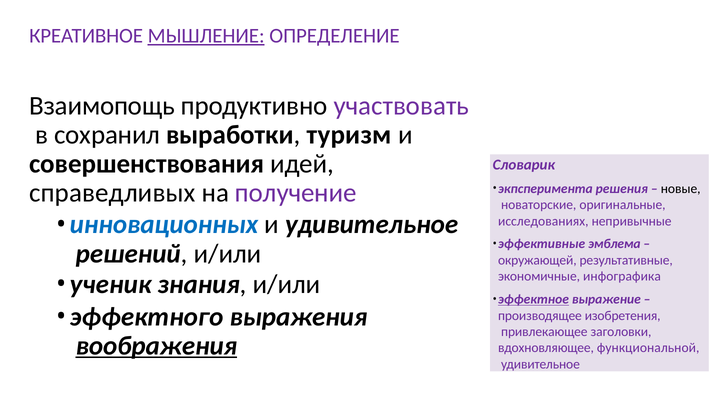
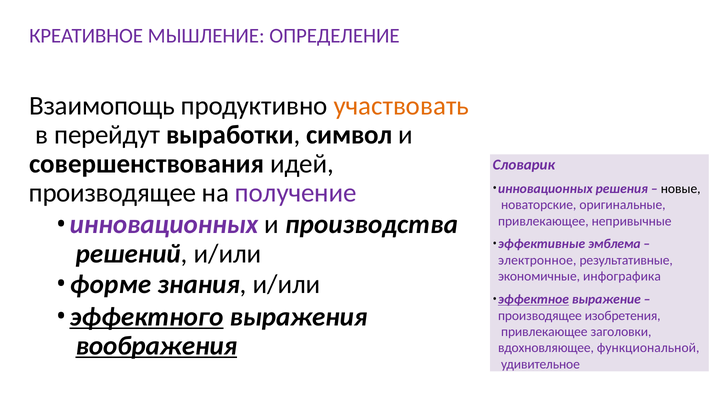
МЫШЛЕНИЕ underline: present -> none (206, 36)
участвовать colour: purple -> orange (401, 106)
сохранил: сохранил -> перейдут (107, 135)
туризм: туризм -> символ (350, 135)
справедливых: справедливых -> производящее (113, 193)
экпсперимента: экпсперимента -> инновационных (545, 189)
исследованиях: исследованиях -> привлекающее (543, 221)
инновационных colour: blue -> purple (164, 225)
и удивительное: удивительное -> производства (372, 225)
окружающей: окружающей -> электронное (537, 260)
ученик: ученик -> форме (110, 284)
эффектного underline: none -> present (147, 317)
